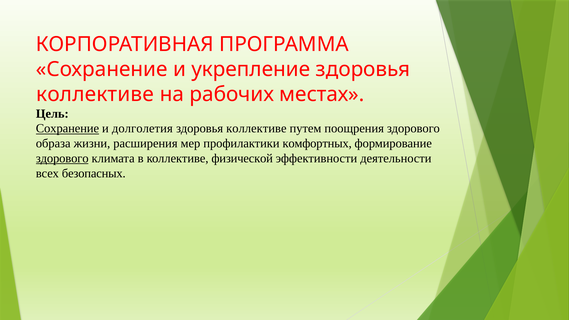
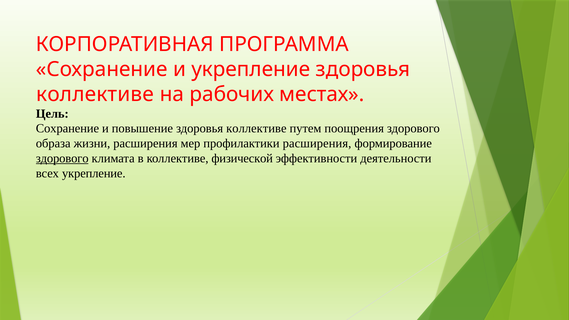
Сохранение underline: present -> none (67, 129)
долголетия: долголетия -> повышение (142, 129)
профилактики комфортных: комфортных -> расширения (317, 143)
всех безопасных: безопасных -> укрепление (94, 173)
